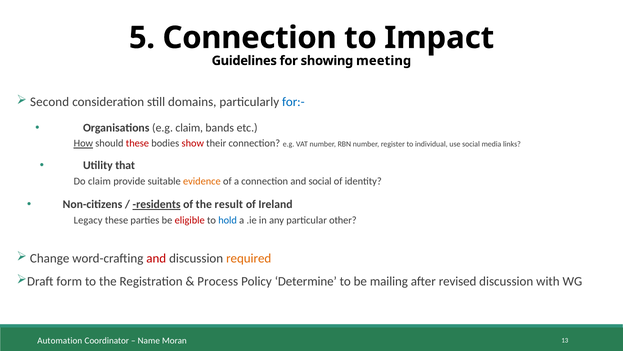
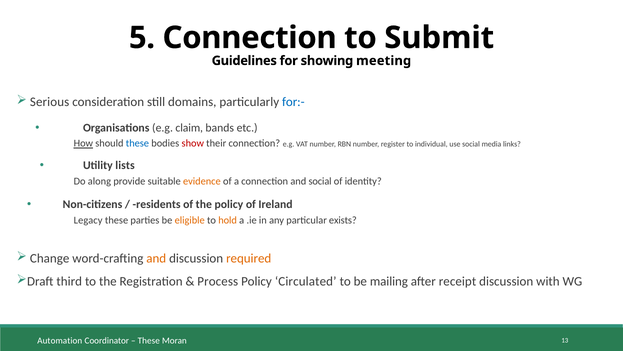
Impact: Impact -> Submit (439, 38)
Second: Second -> Serious (50, 102)
these colour: red -> blue (137, 143)
that: that -> lists (125, 165)
Do claim: claim -> along (99, 181)
residents underline: present -> none (157, 204)
the result: result -> policy (229, 204)
eligible colour: red -> orange (190, 220)
hold colour: blue -> orange (228, 220)
other: other -> exists (343, 220)
and colour: red -> orange (156, 258)
form: form -> third (69, 281)
Determine: Determine -> Circulated (306, 281)
revised: revised -> receipt (457, 281)
Name: Name -> These (149, 340)
